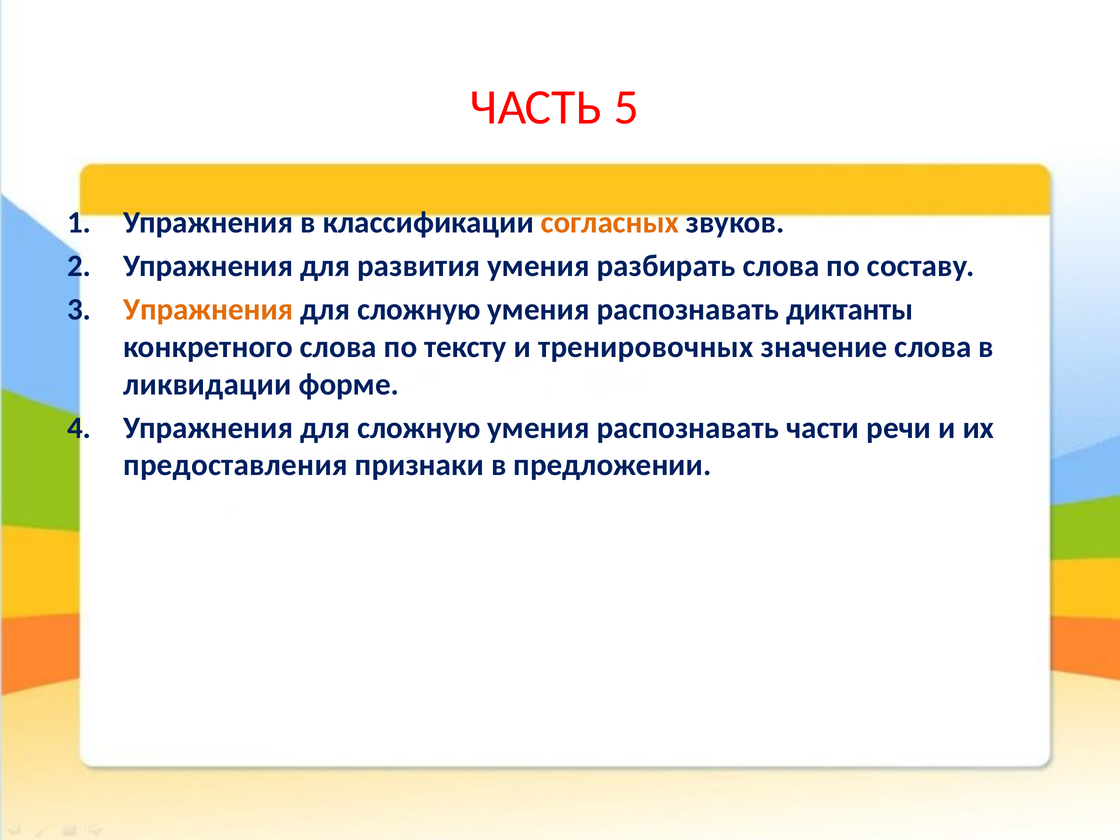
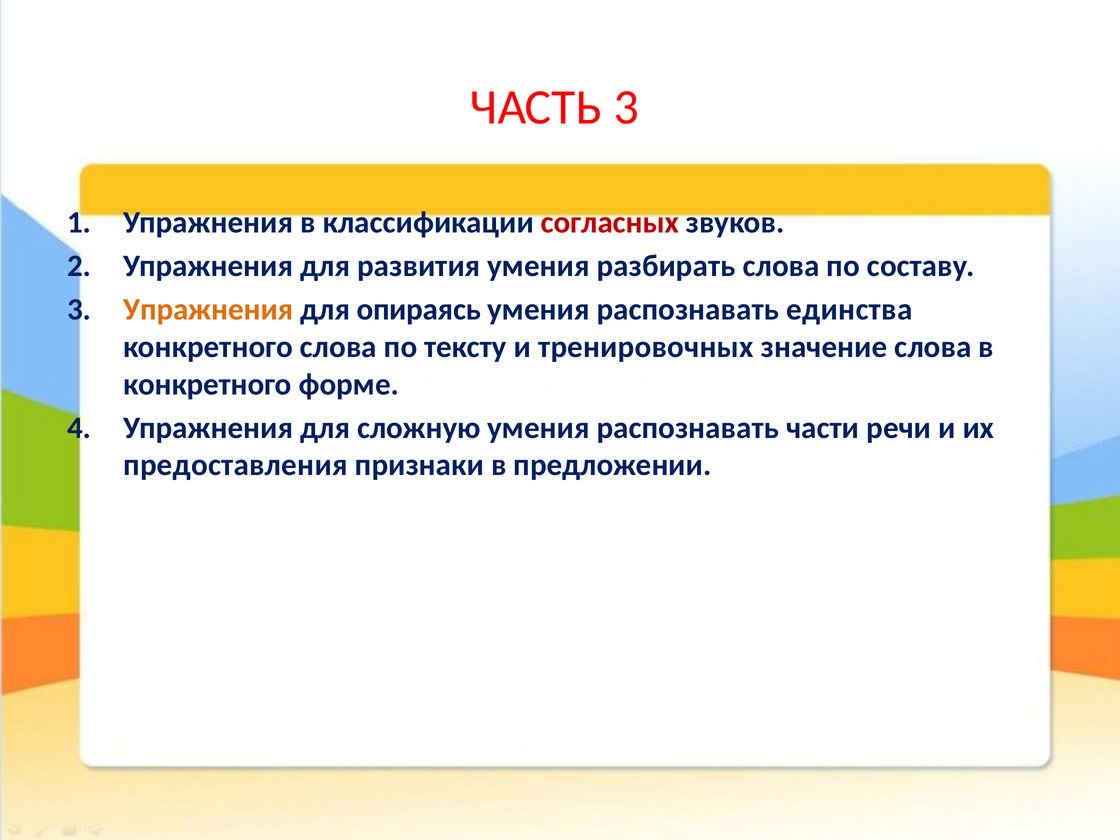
ЧАСТЬ 5: 5 -> 3 (626, 107)
согласных colour: orange -> red (610, 222)
сложную: сложную -> опираясь (419, 310)
диктанты: диктанты -> единства (849, 310)
ликвидации: ликвидации -> конкретного (207, 384)
